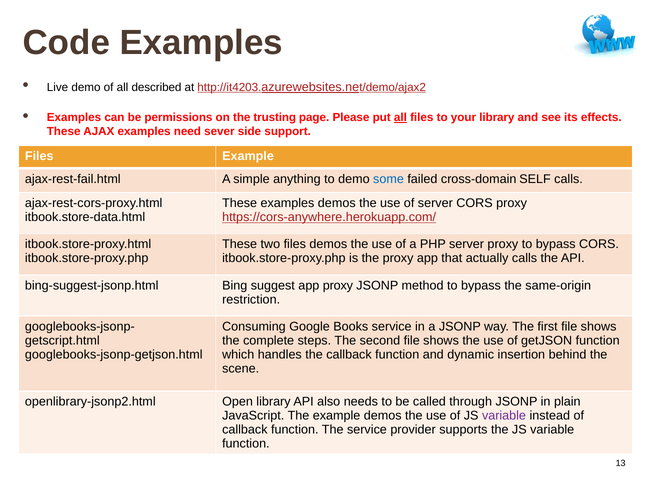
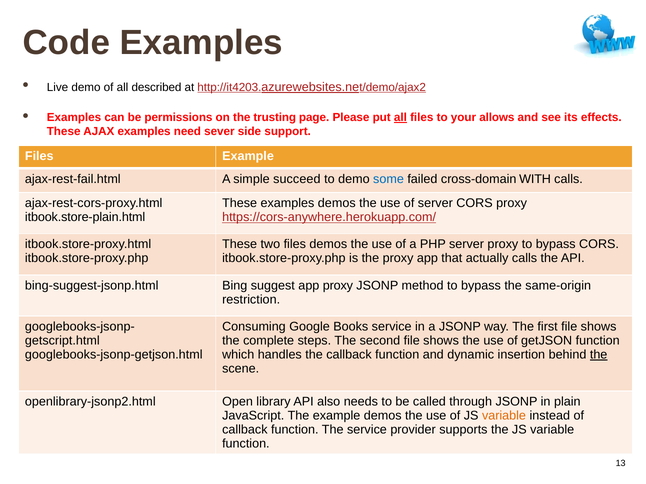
your library: library -> allows (497, 118)
anything: anything -> succeed (297, 179)
SELF: SELF -> WITH (535, 179)
itbook.store-data.html: itbook.store-data.html -> itbook.store-plain.html (85, 217)
the underline: none -> present (599, 355)
variable colour: purple -> orange (504, 416)
